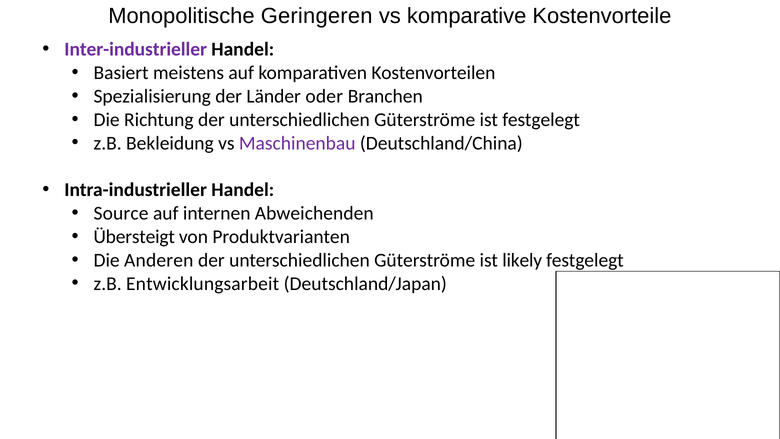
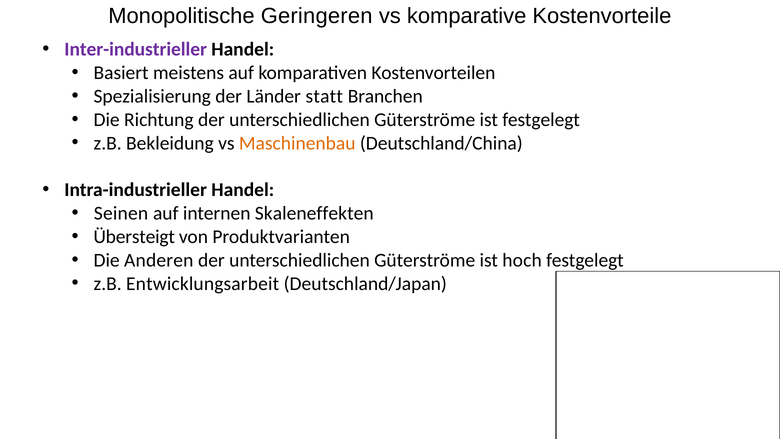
oder: oder -> statt (324, 96)
Maschinenbau colour: purple -> orange (297, 143)
Source: Source -> Seinen (121, 213)
Abweichenden: Abweichenden -> Skaleneffekten (314, 213)
likely: likely -> hoch (522, 260)
